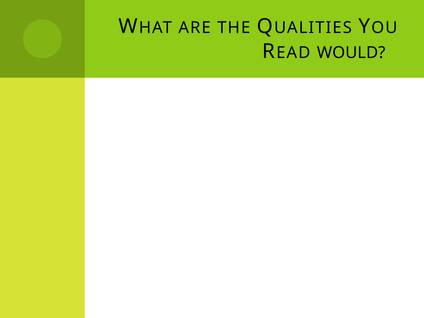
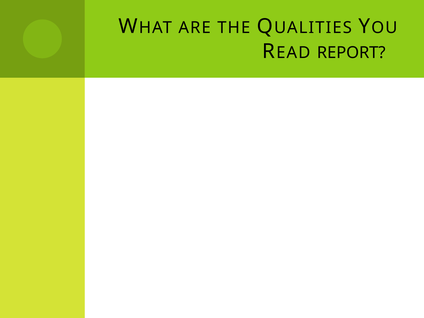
WOULD: WOULD -> REPORT (351, 53)
